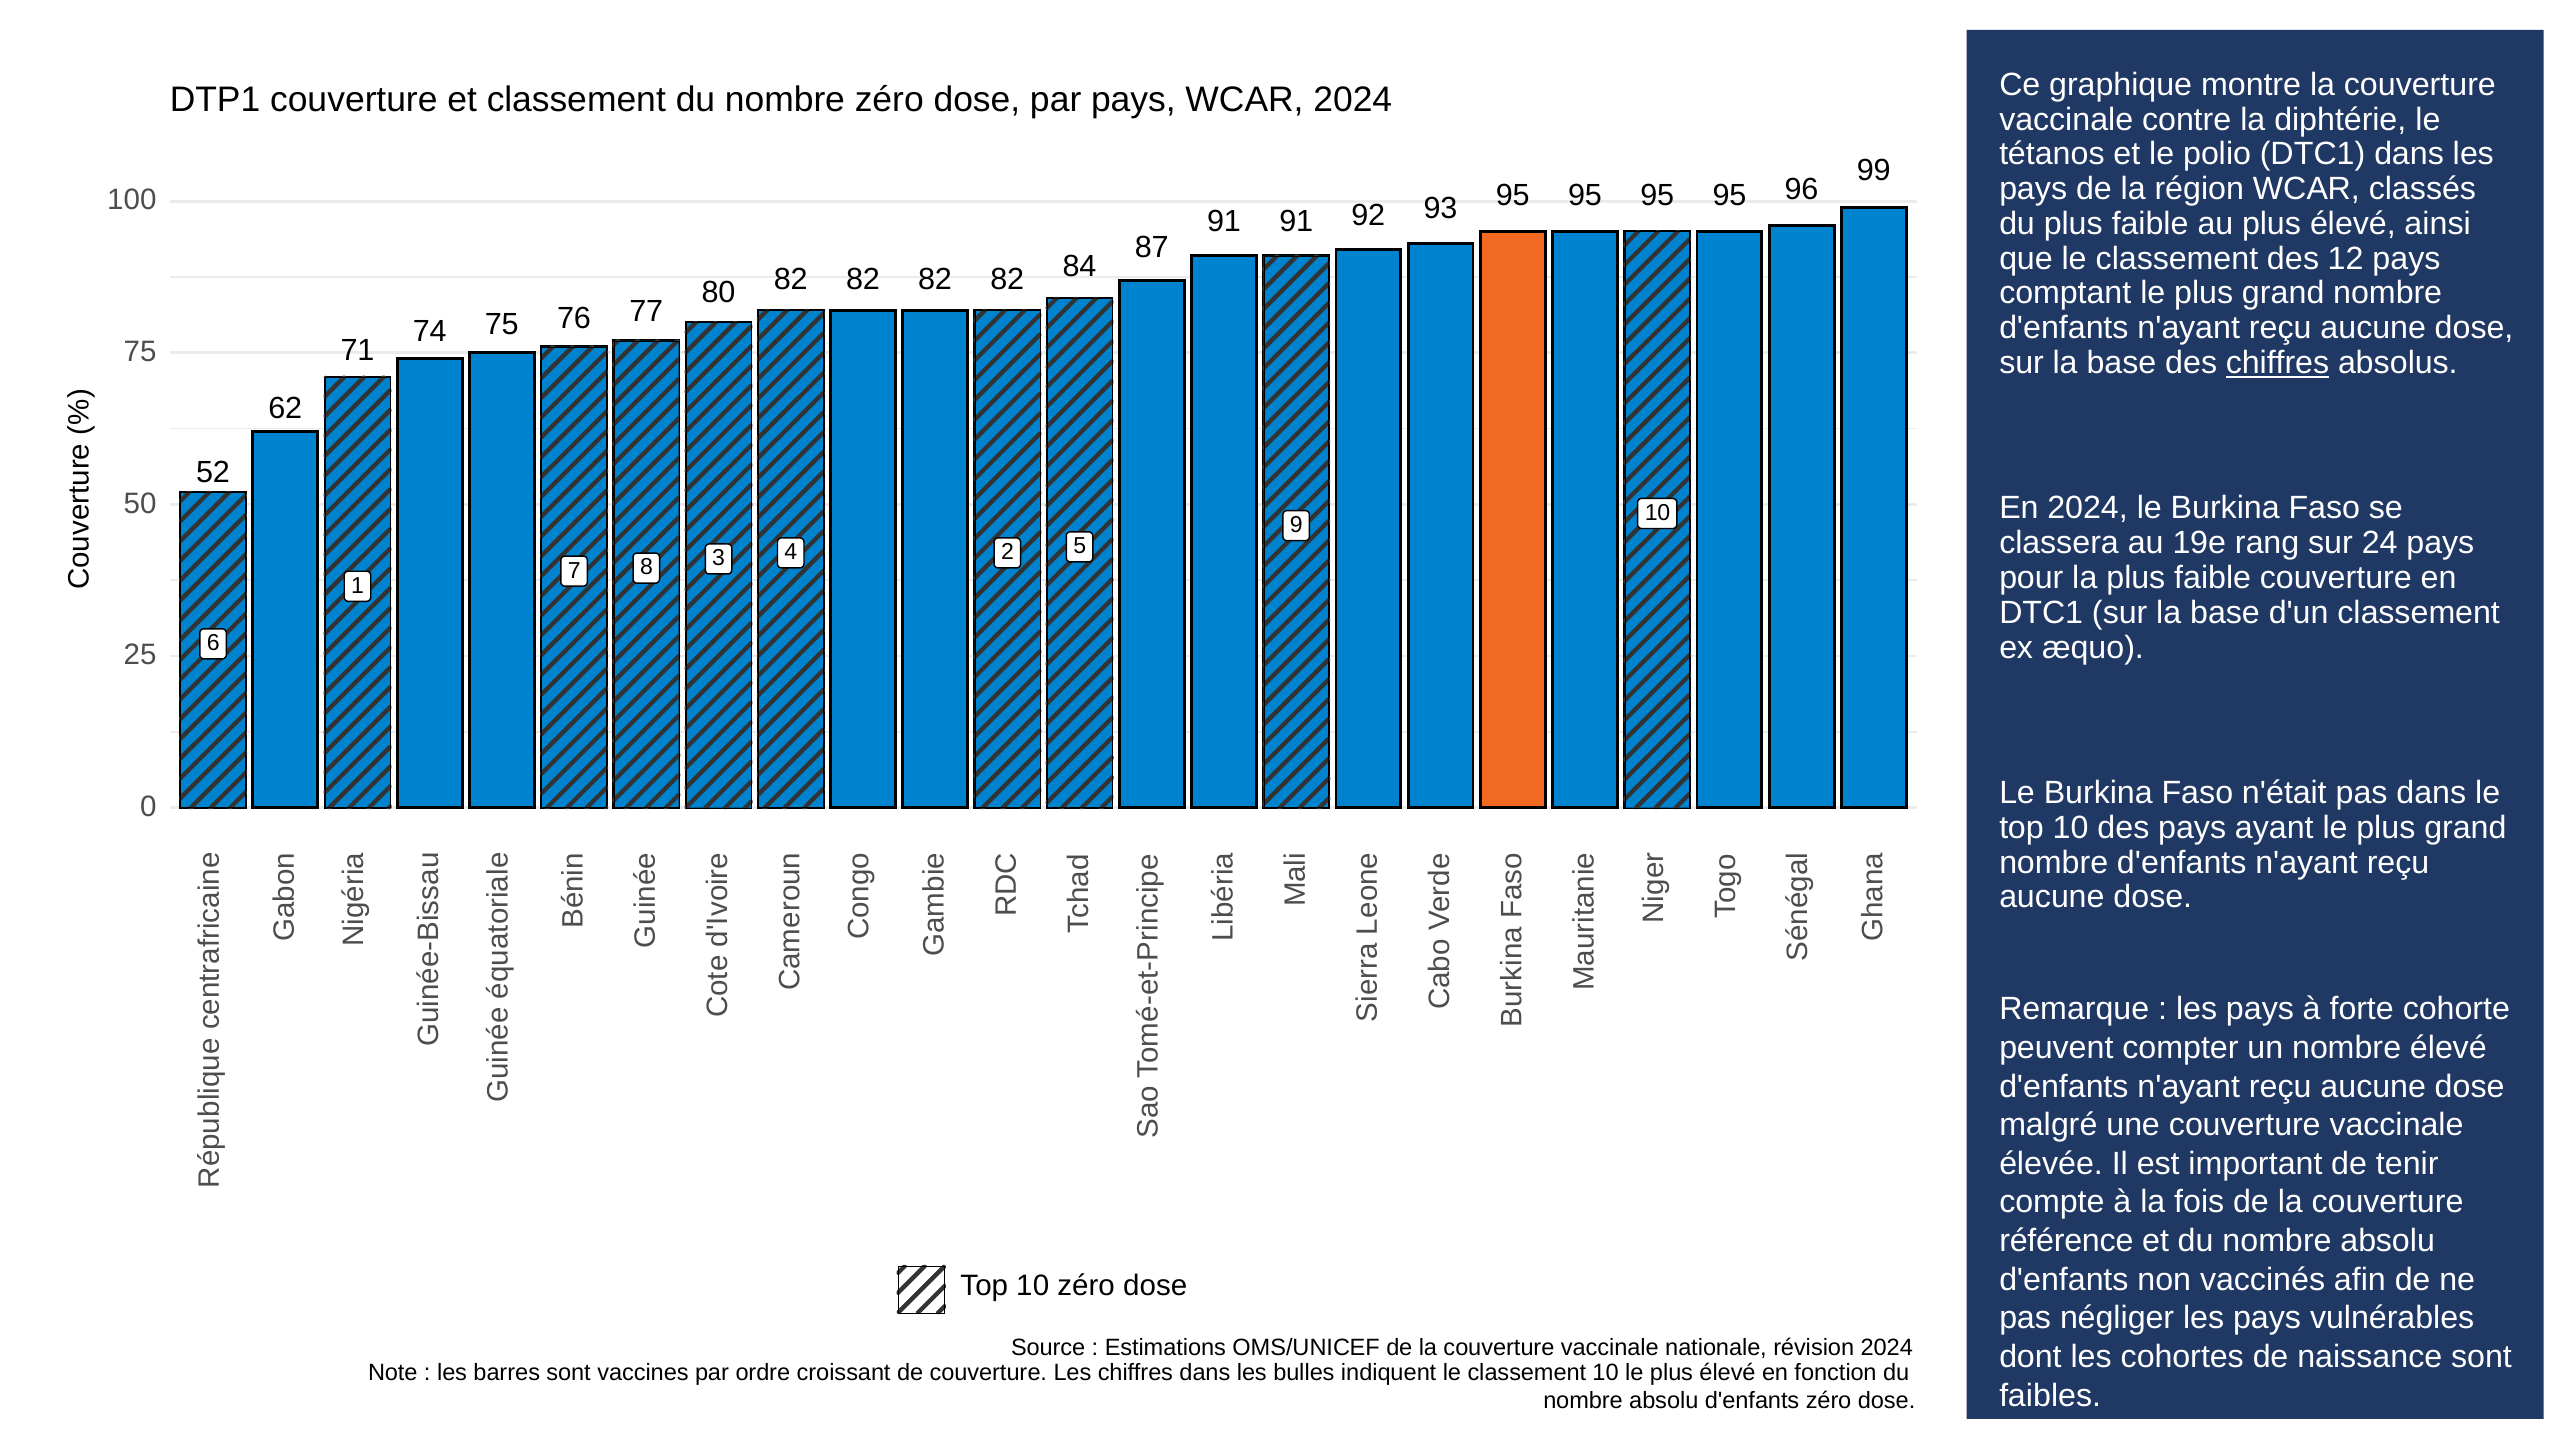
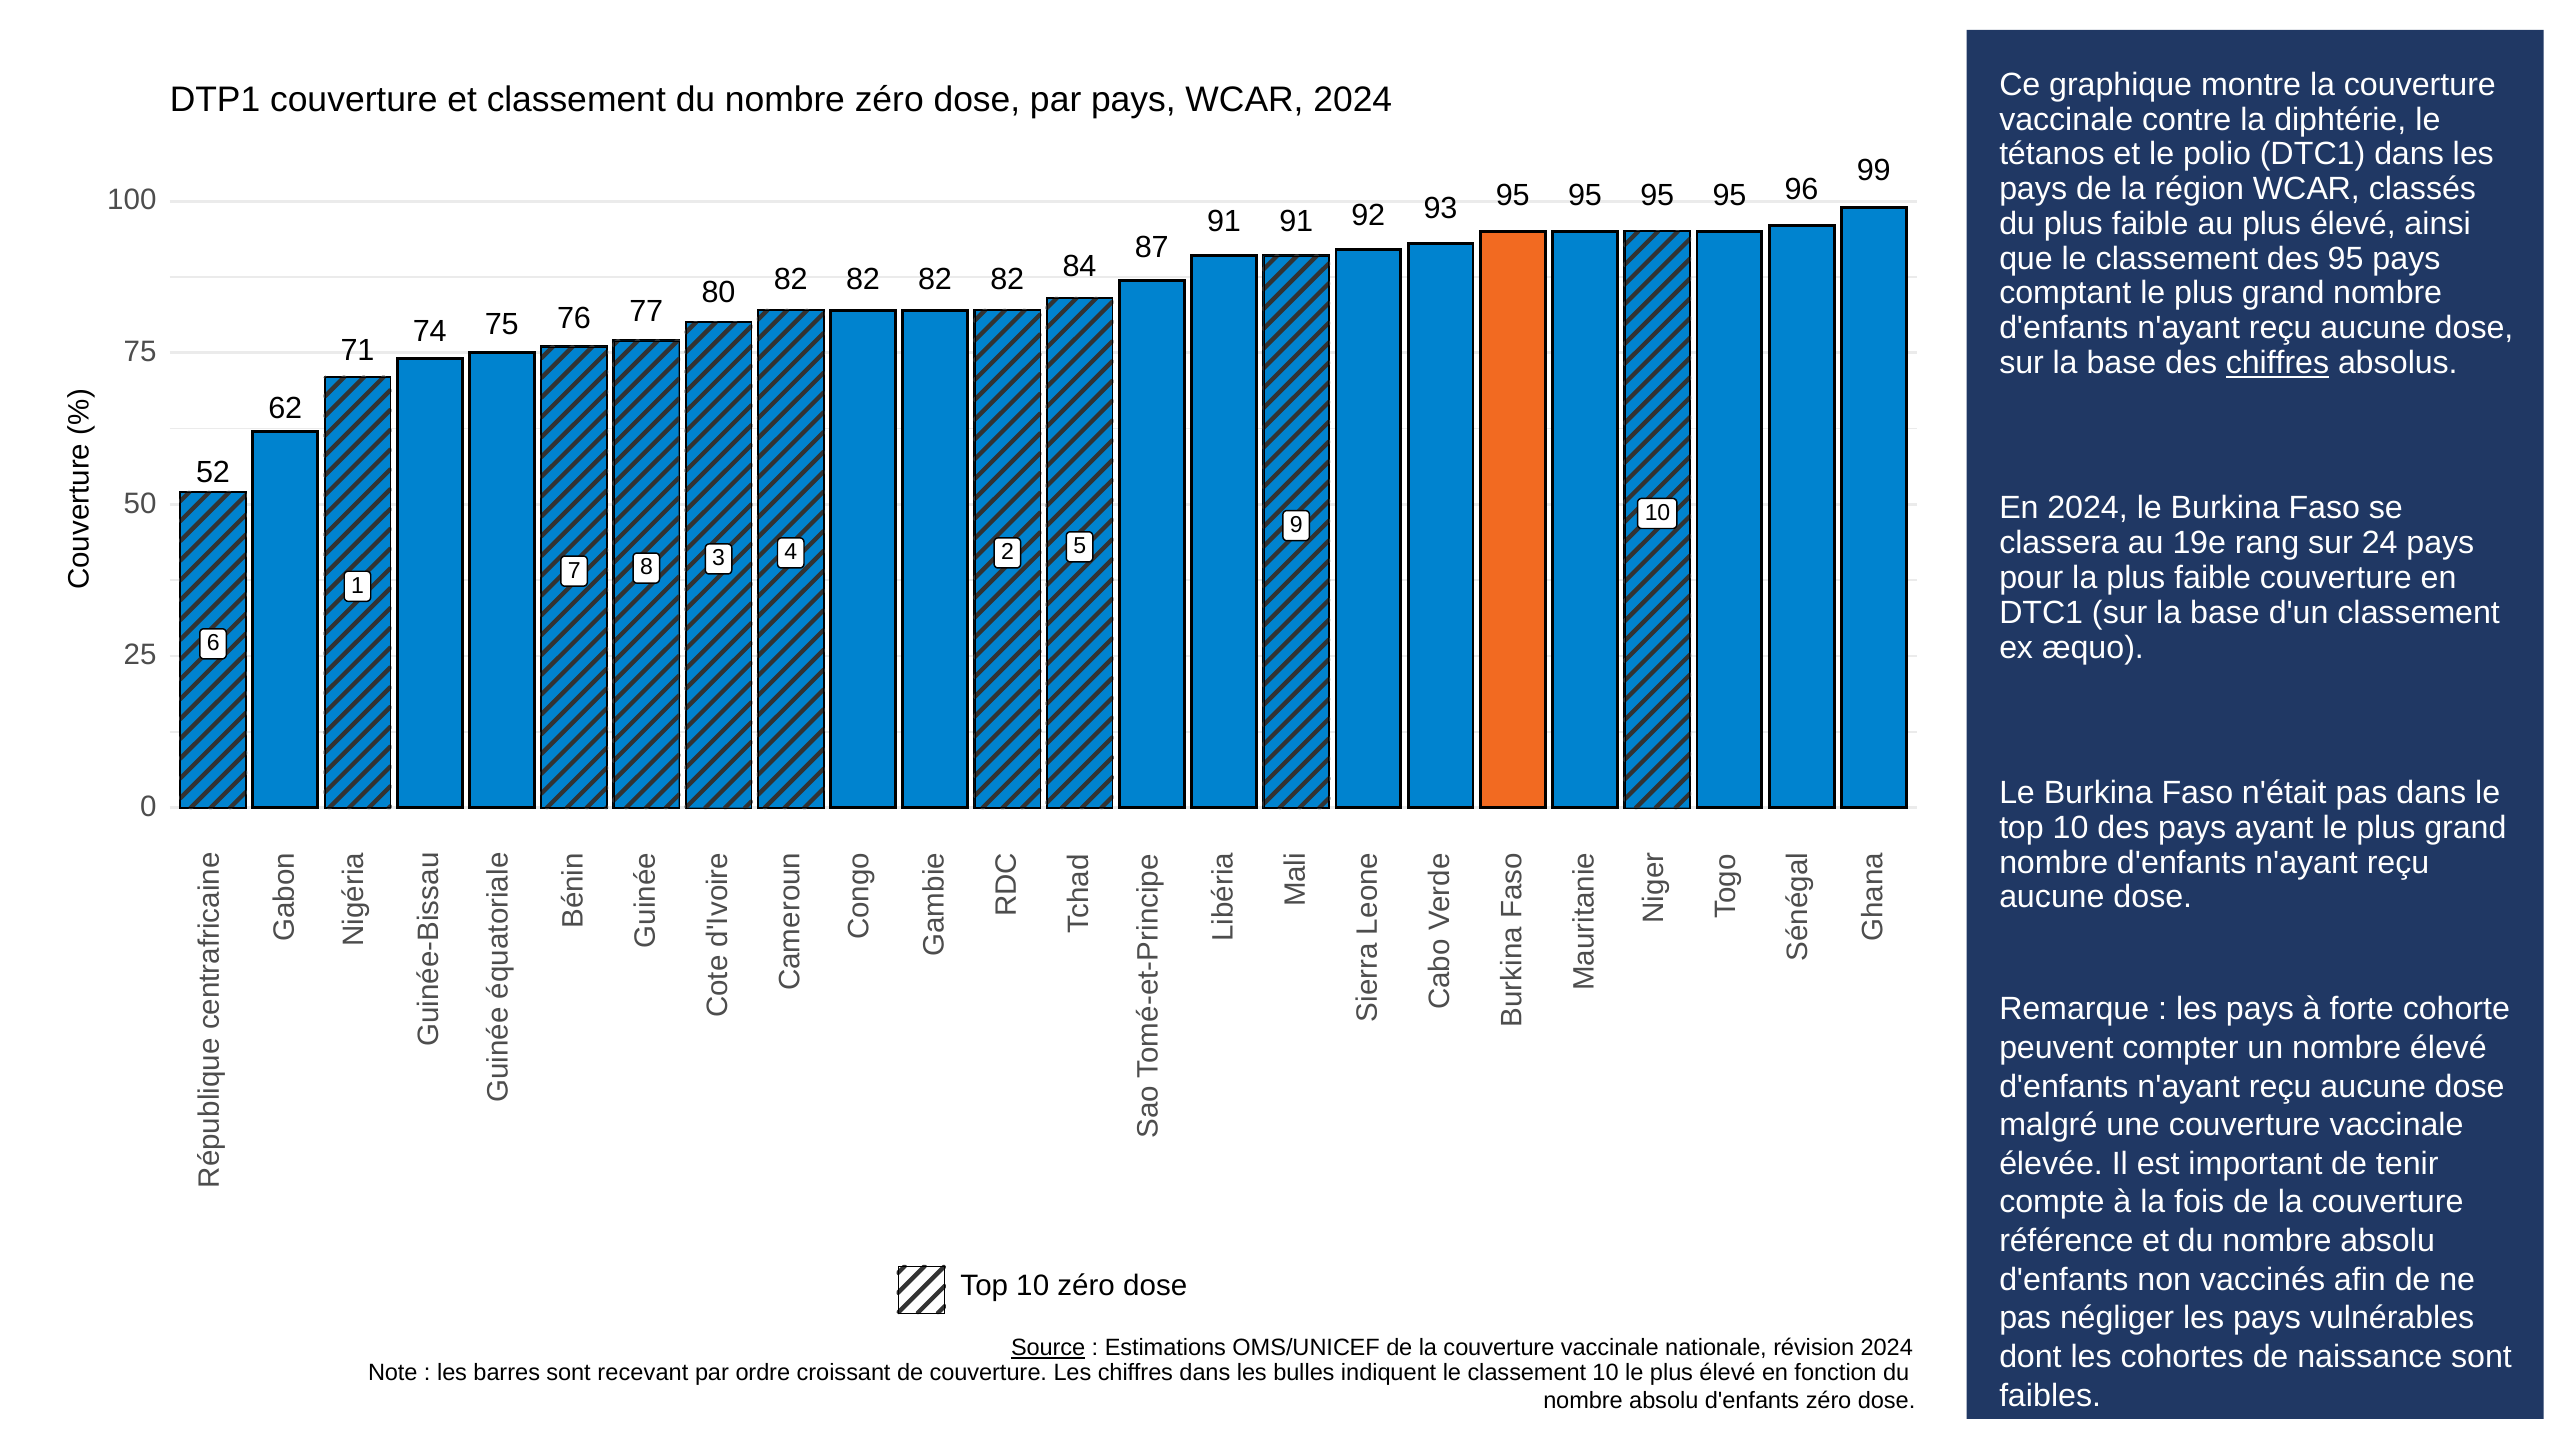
des 12: 12 -> 95 (2346, 258)
Source underline: none -> present (1048, 1348)
vaccines: vaccines -> recevant (643, 1373)
